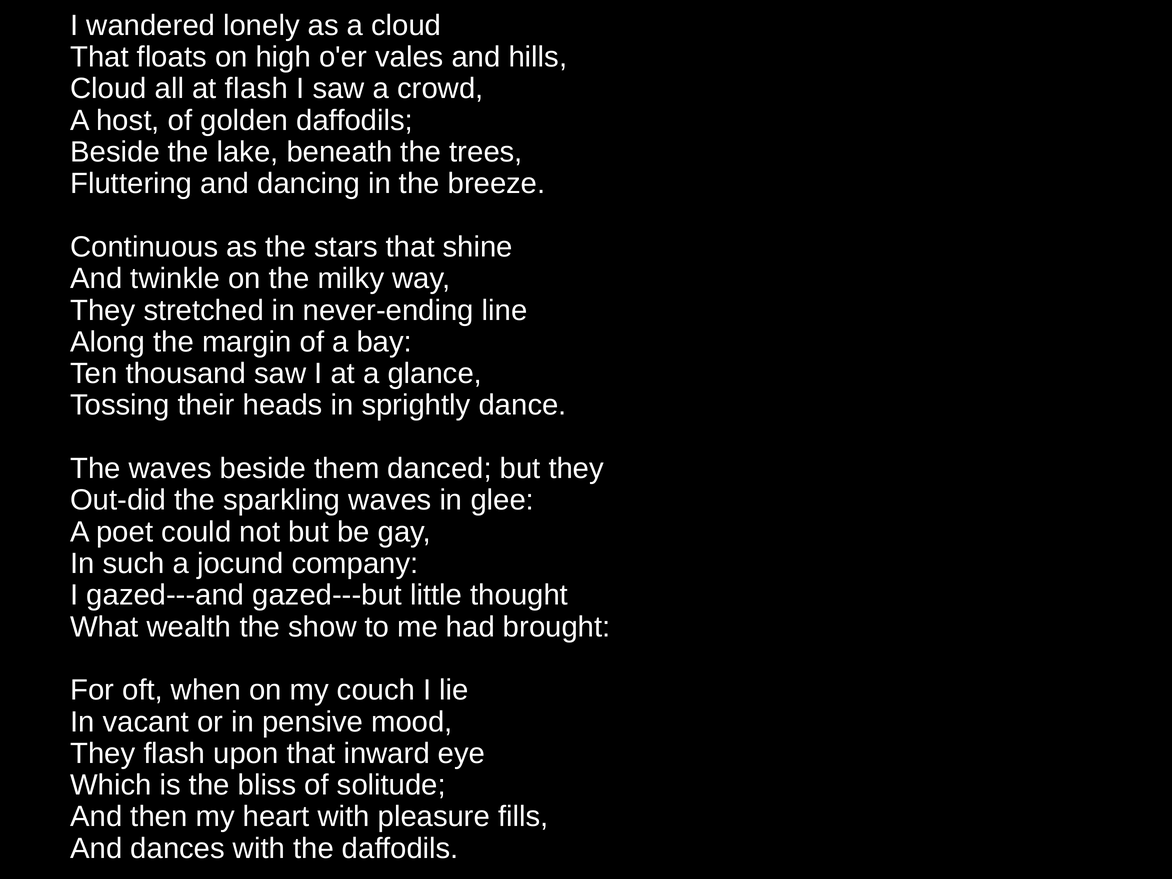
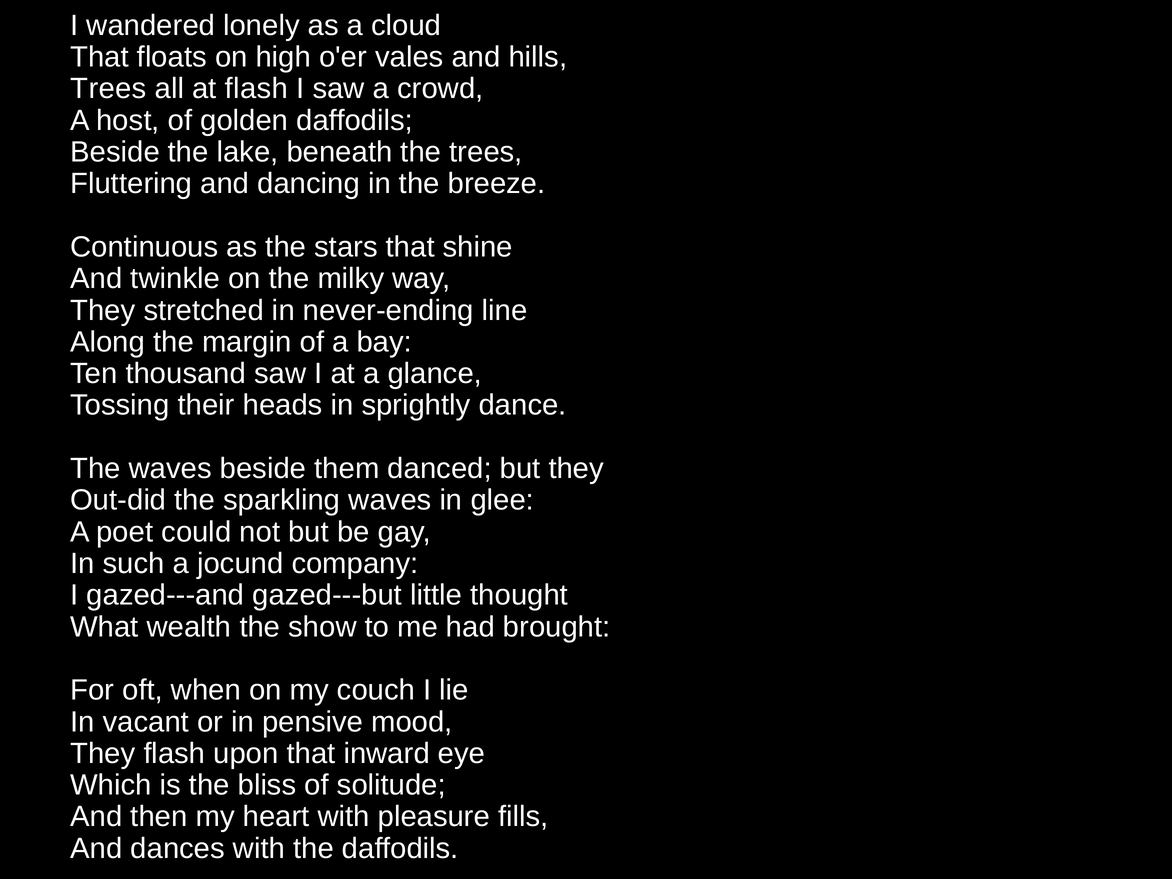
Cloud: Cloud -> Trees (108, 89)
